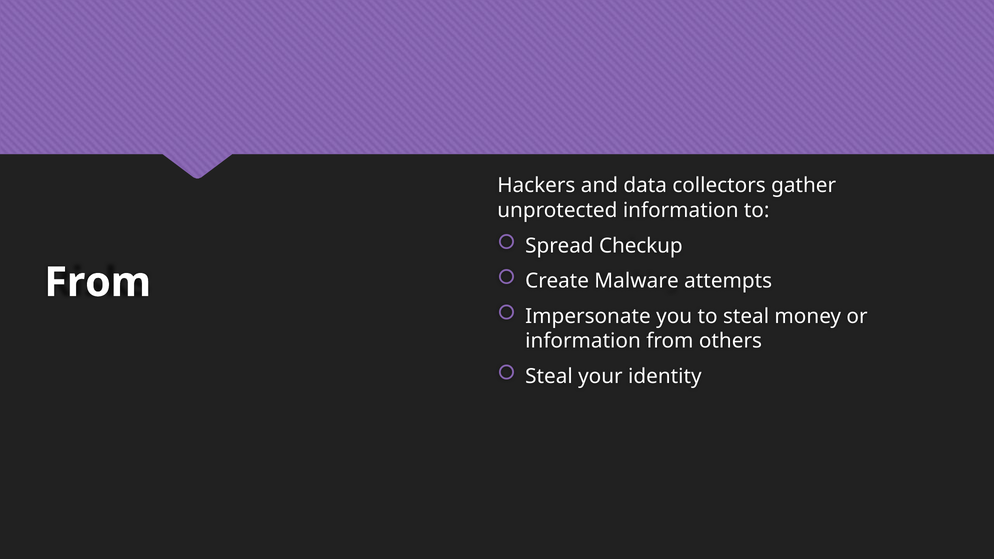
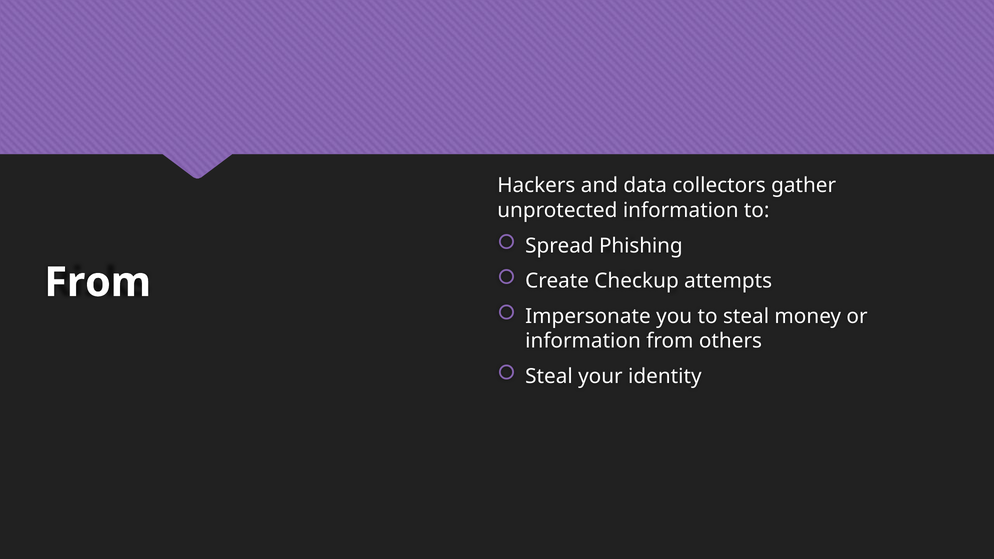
Checkup: Checkup -> Phishing (641, 246)
Malware: Malware -> Checkup (637, 281)
